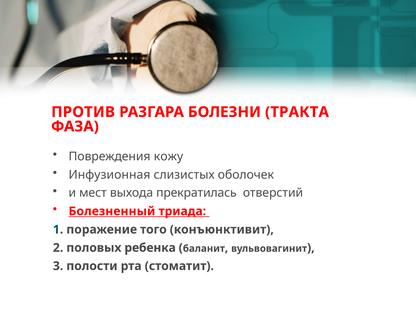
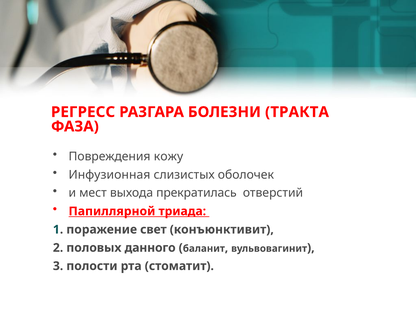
ПРОТИВ: ПРОТИВ -> РЕГРЕСС (83, 112)
Болезненный: Болезненный -> Папиллярной (112, 211)
того: того -> свет (153, 230)
ребенка: ребенка -> данного (150, 248)
